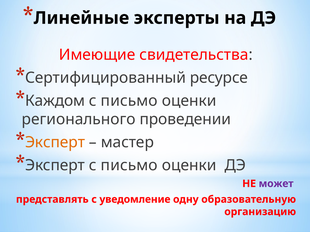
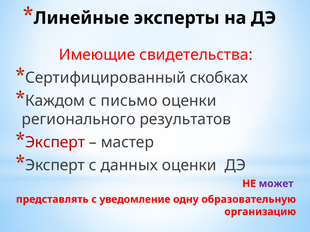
ресурсе: ресурсе -> скобках (219, 78)
проведении: проведении -> результатов (185, 120)
Эксперт colour: orange -> red (55, 143)
Эксперт с письмо: письмо -> данных (129, 166)
